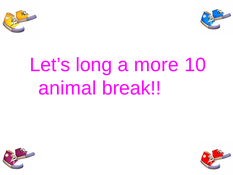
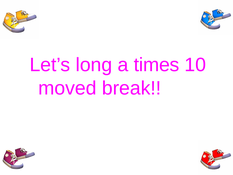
more: more -> times (157, 65)
animal: animal -> moved (67, 88)
